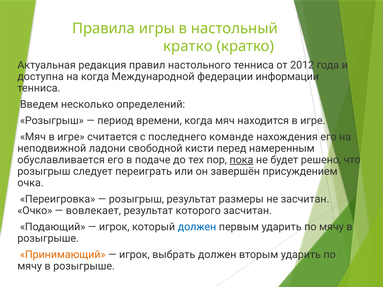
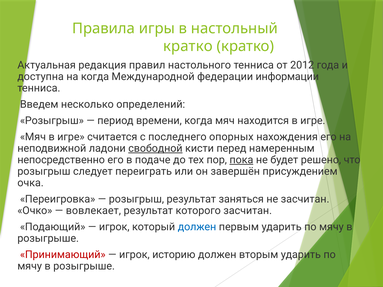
команде: команде -> опорных (231, 137)
свободной underline: none -> present (155, 148)
обуславливается: обуславливается -> непосредственно (61, 160)
размеры: размеры -> заняться (241, 199)
Принимающий colour: orange -> red (63, 255)
выбрать: выбрать -> историю (174, 255)
